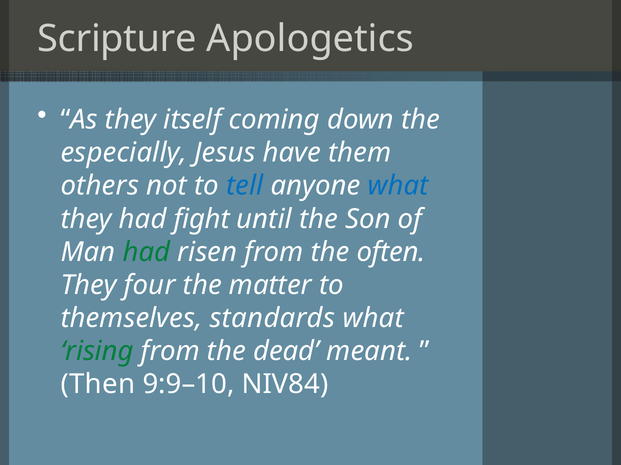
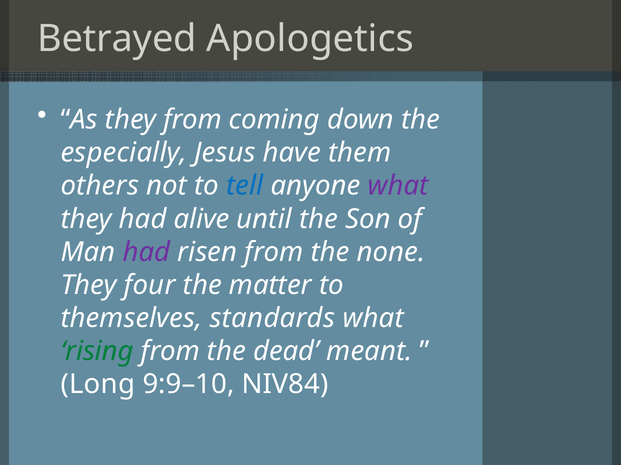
Scripture: Scripture -> Betrayed (117, 39)
they itself: itself -> from (193, 120)
what colour: blue -> purple (398, 186)
fight: fight -> alive (202, 219)
had colour: green -> purple (146, 252)
often: often -> none (391, 252)
Then: Then -> Long (98, 385)
